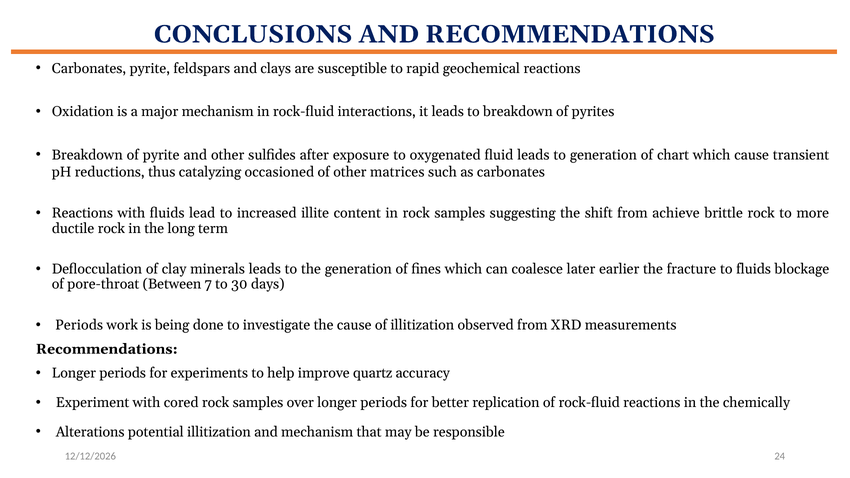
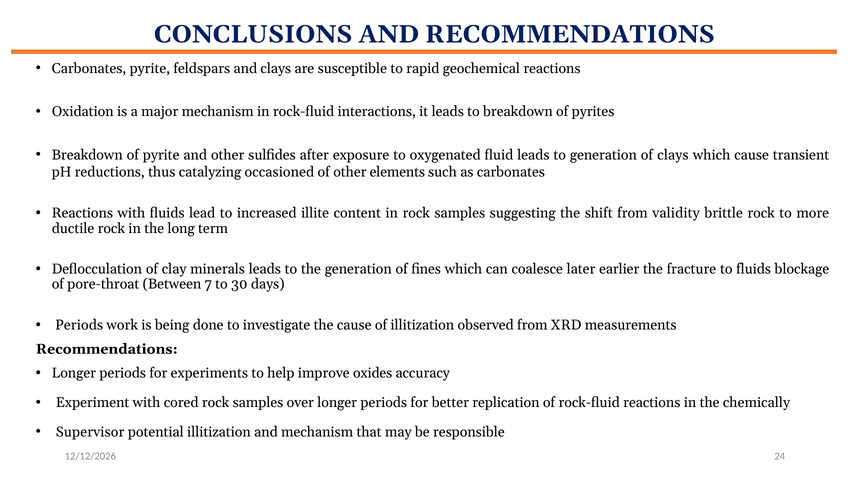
of chart: chart -> clays (673, 155)
matrices: matrices -> elements (397, 172)
achieve: achieve -> validity (676, 213)
quartz: quartz -> oxides (373, 373)
Alterations: Alterations -> Supervisor (90, 432)
